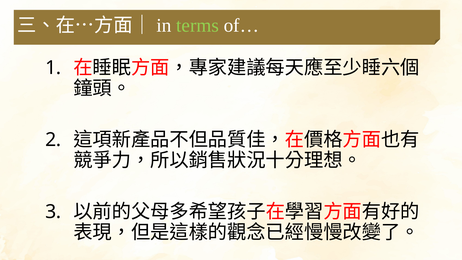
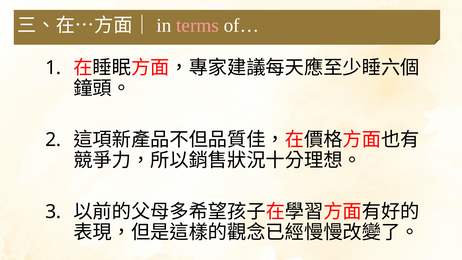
terms colour: light green -> pink (198, 25)
